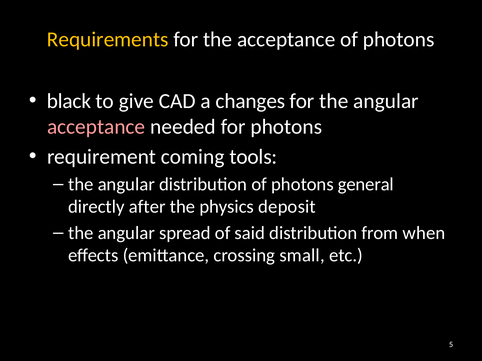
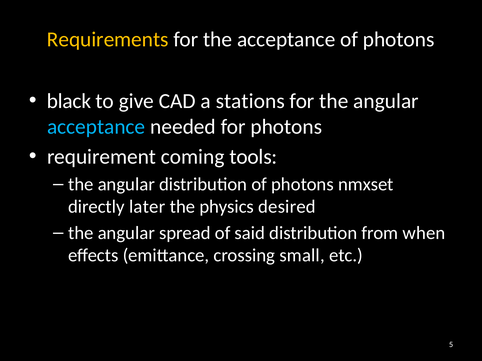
changes: changes -> stations (250, 101)
acceptance colour: pink -> light blue (96, 127)
general: general -> nmxset (366, 185)
after: after -> later (147, 207)
deposit: deposit -> desired (287, 207)
